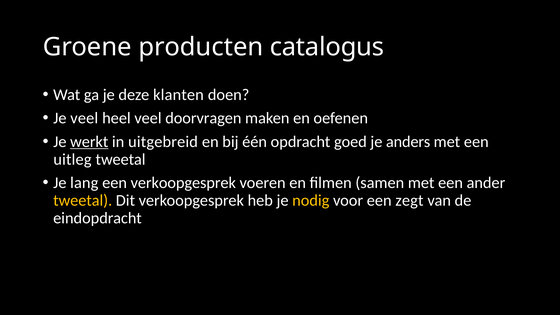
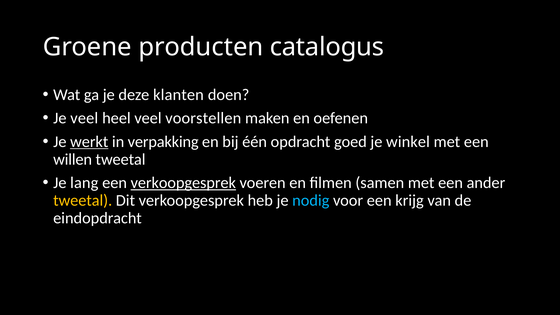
doorvragen: doorvragen -> voorstellen (203, 118)
uitgebreid: uitgebreid -> verpakking (163, 142)
anders: anders -> winkel (408, 142)
uitleg: uitleg -> willen (73, 159)
verkoopgesprek underline: none -> present (183, 183)
nodig colour: yellow -> light blue (311, 200)
zegt: zegt -> krijg (410, 200)
